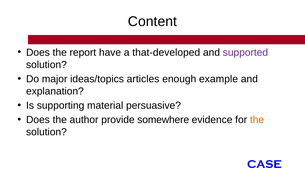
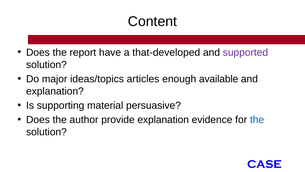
example: example -> available (219, 79)
provide somewhere: somewhere -> explanation (163, 119)
the colour: orange -> blue (257, 119)
